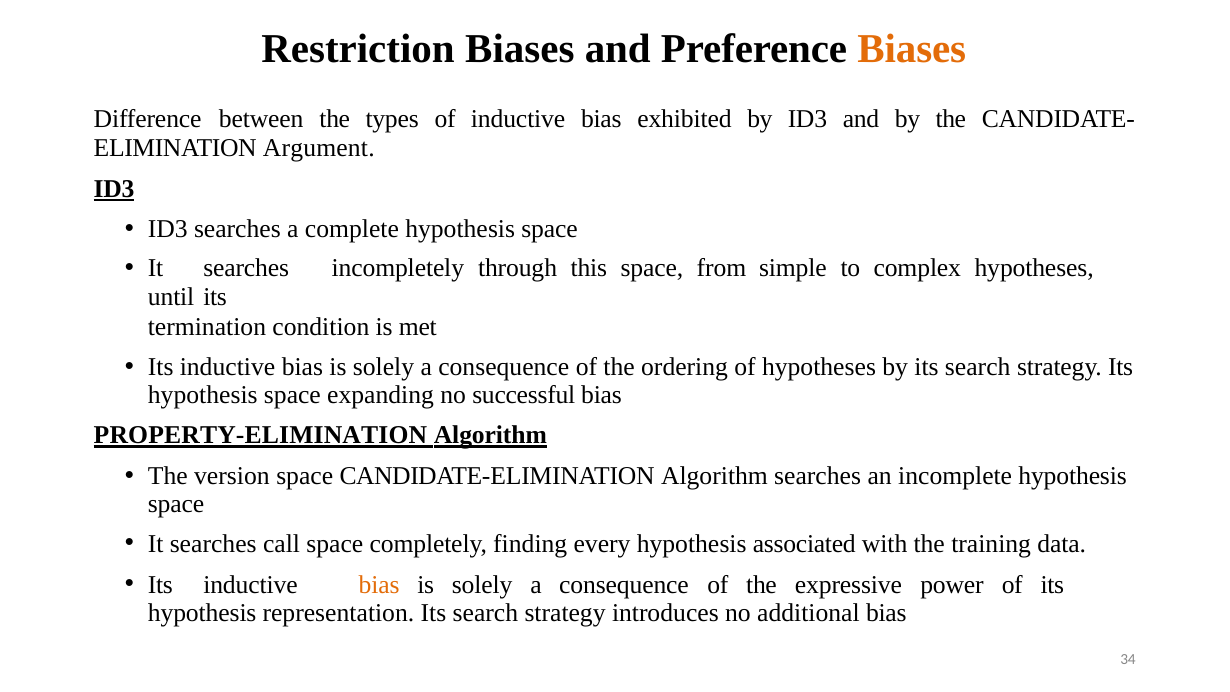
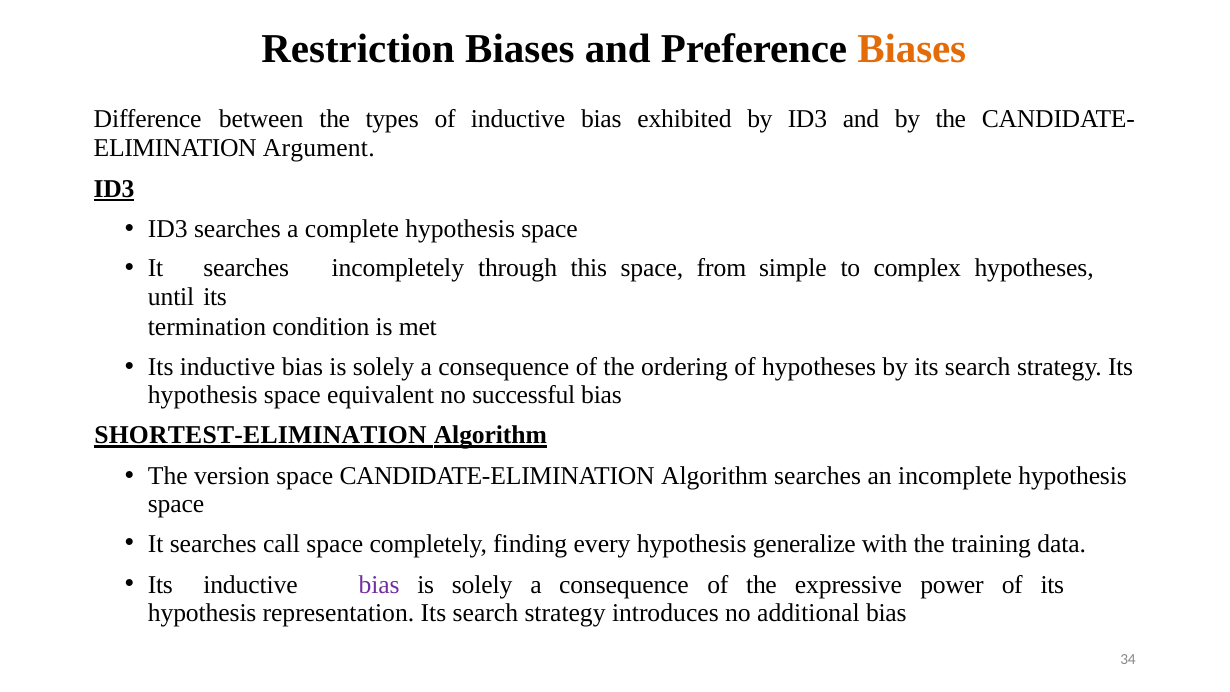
expanding: expanding -> equivalent (381, 395)
PROPERTY-ELIMINATION: PROPERTY-ELIMINATION -> SHORTEST-ELIMINATION (260, 435)
associated: associated -> generalize (804, 544)
bias colour: orange -> purple (379, 585)
